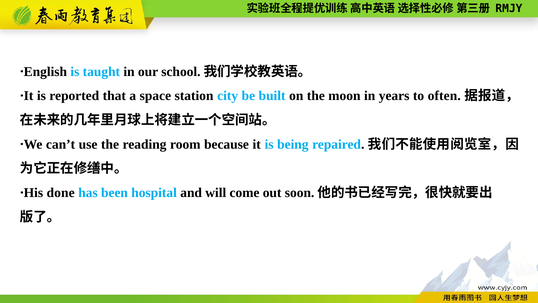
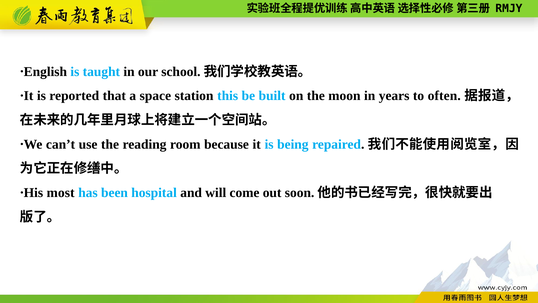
city: city -> this (228, 96)
done: done -> most (61, 193)
